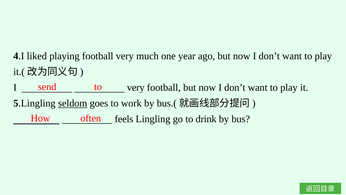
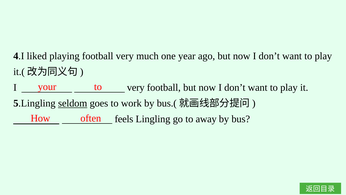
send: send -> your (47, 87)
drink: drink -> away (206, 119)
